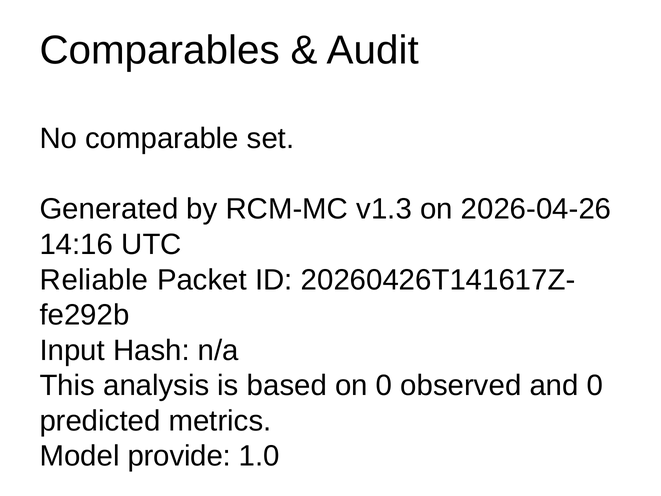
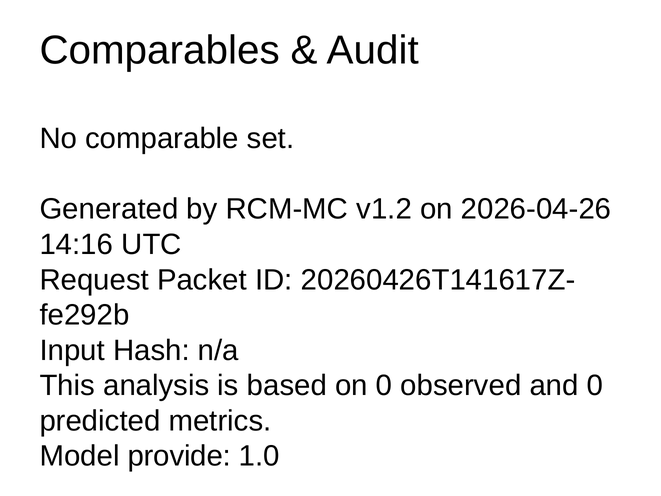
v1.3: v1.3 -> v1.2 (384, 209)
Reliable: Reliable -> Request (94, 280)
